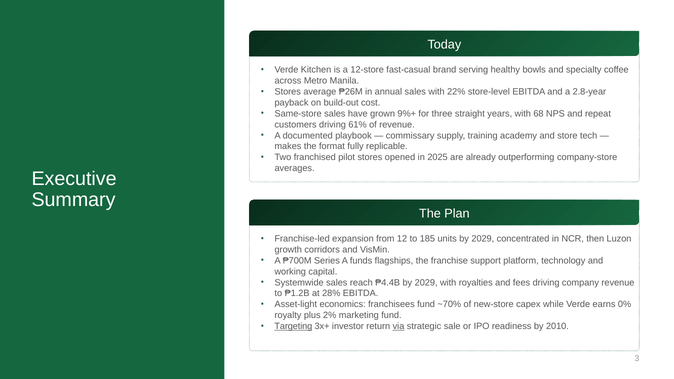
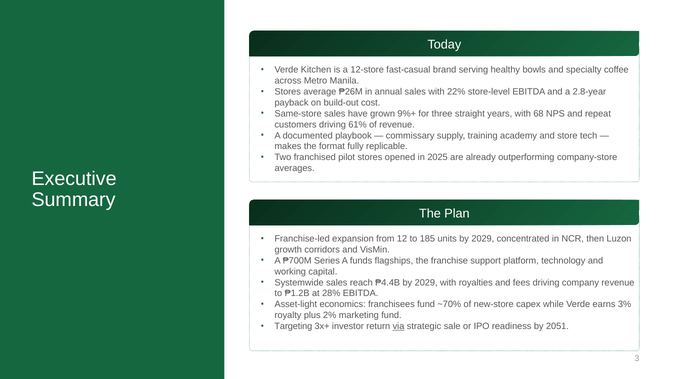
0%: 0% -> 3% (625, 305)
Targeting underline: present -> none (293, 326)
2010: 2010 -> 2051 (557, 326)
